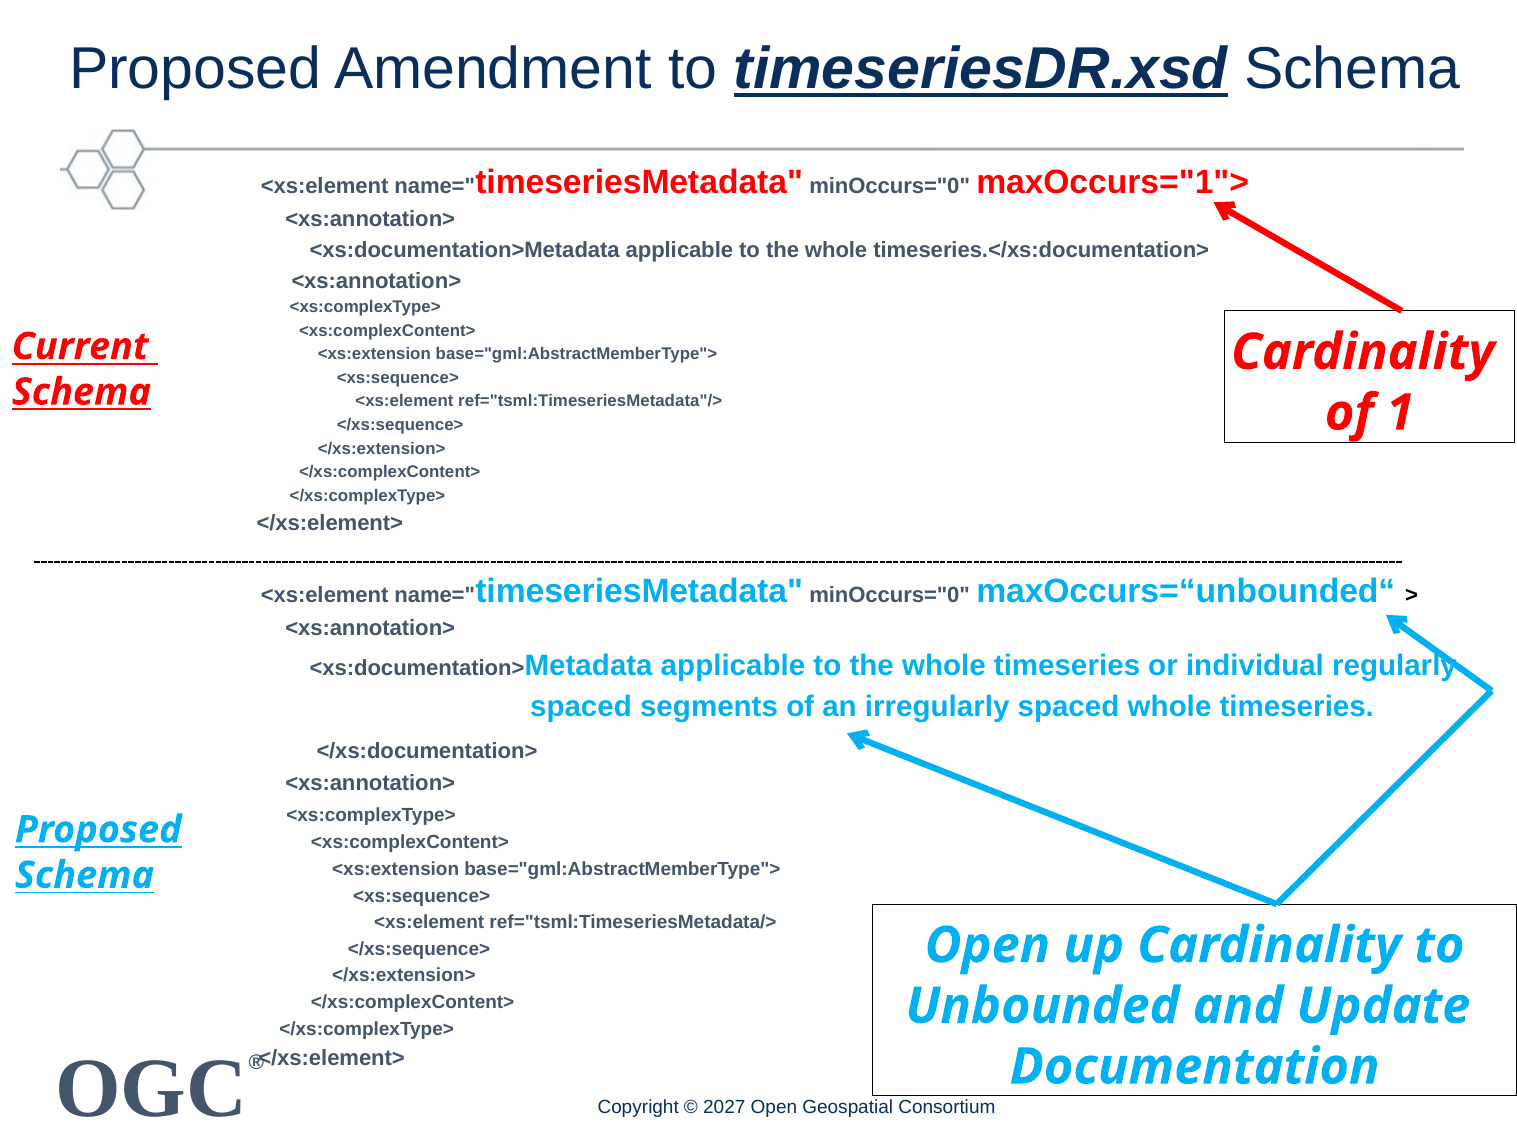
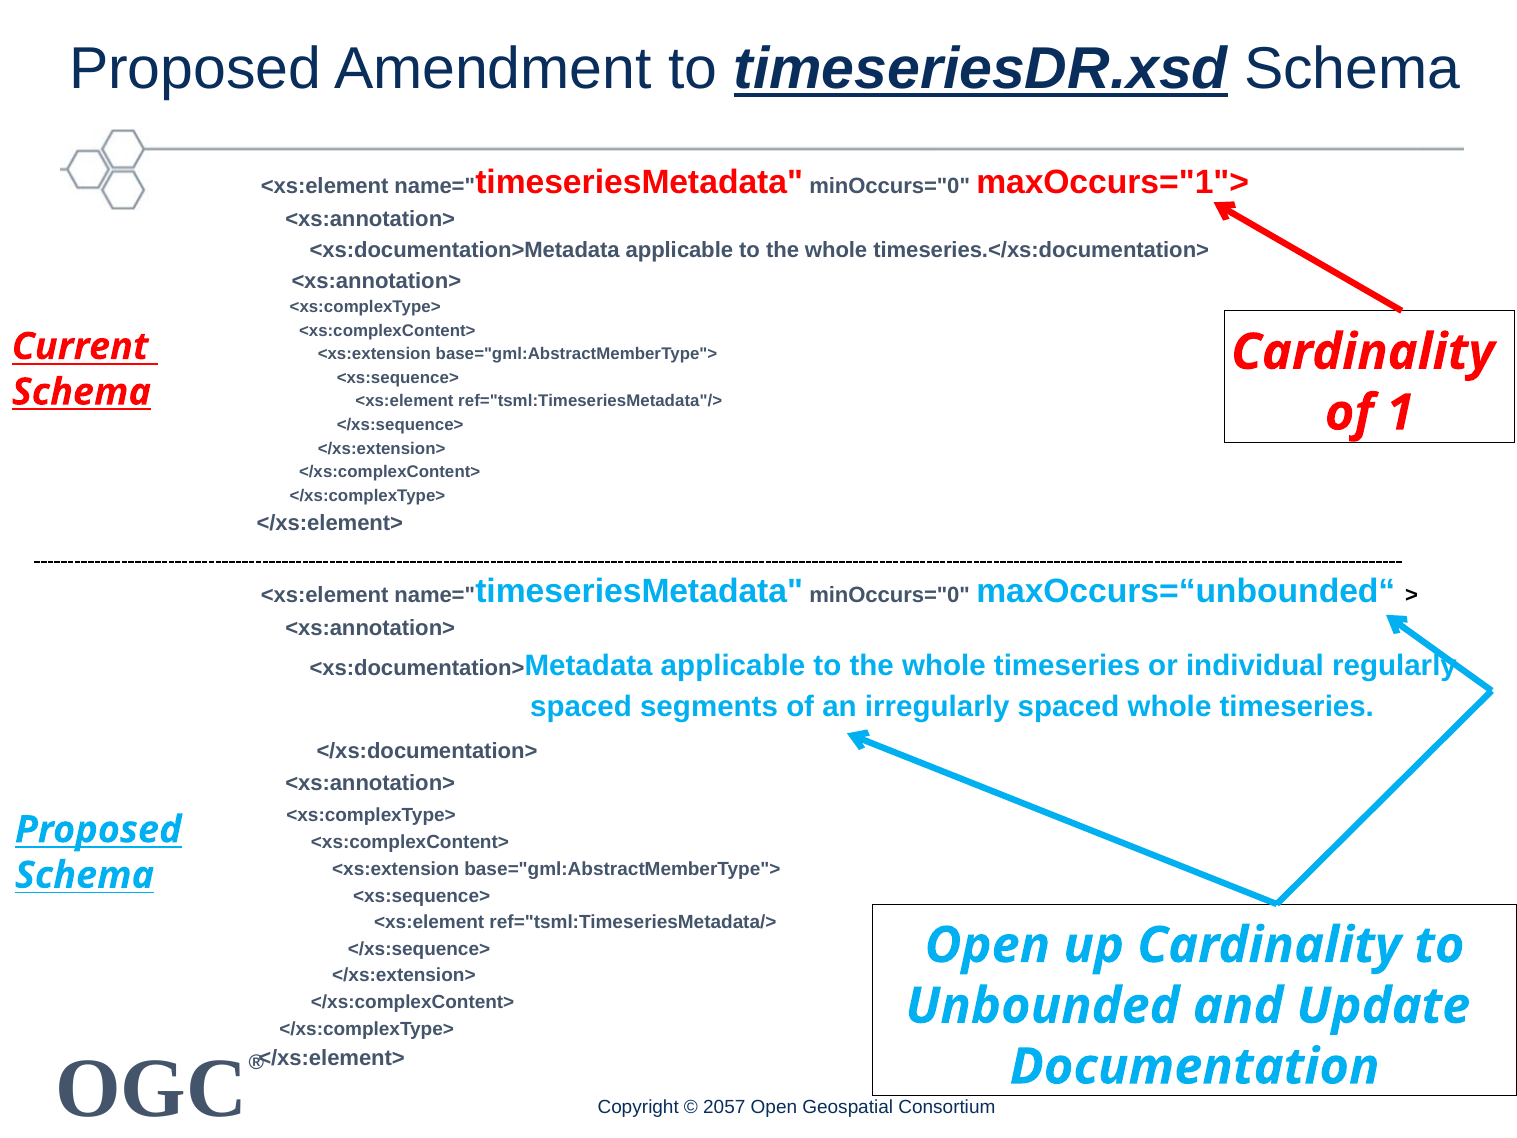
2027: 2027 -> 2057 (724, 1107)
